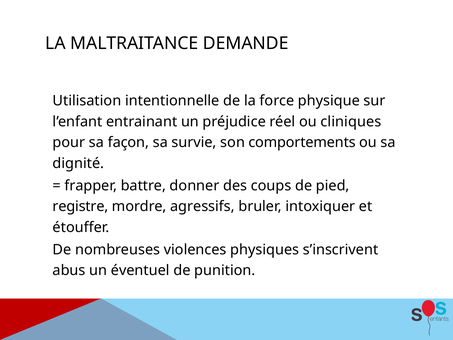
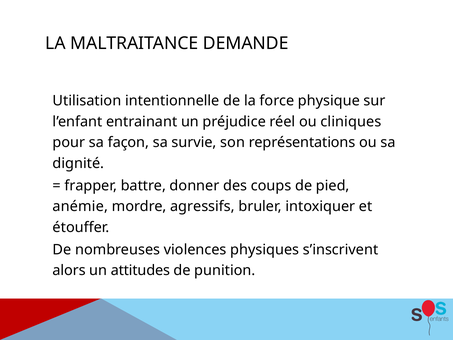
comportements: comportements -> représentations (302, 142)
registre: registre -> anémie (80, 206)
abus: abus -> alors (69, 270)
éventuel: éventuel -> attitudes (140, 270)
